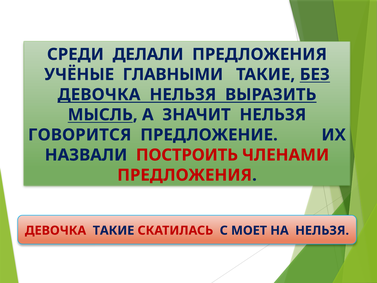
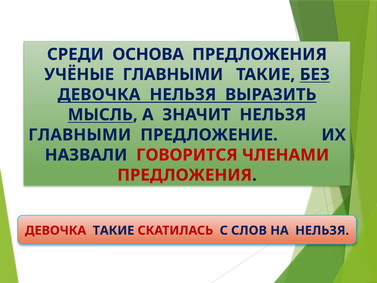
ДЕЛАЛИ: ДЕЛАЛИ -> ОСНОВА (148, 54)
ГОВОРИТСЯ: ГОВОРИТСЯ -> ГЛАВНЫМИ (80, 135)
ПОСТРОИТЬ: ПОСТРОИТЬ -> ГОВОРИТСЯ (187, 155)
МОЕТ: МОЕТ -> СЛОВ (249, 230)
